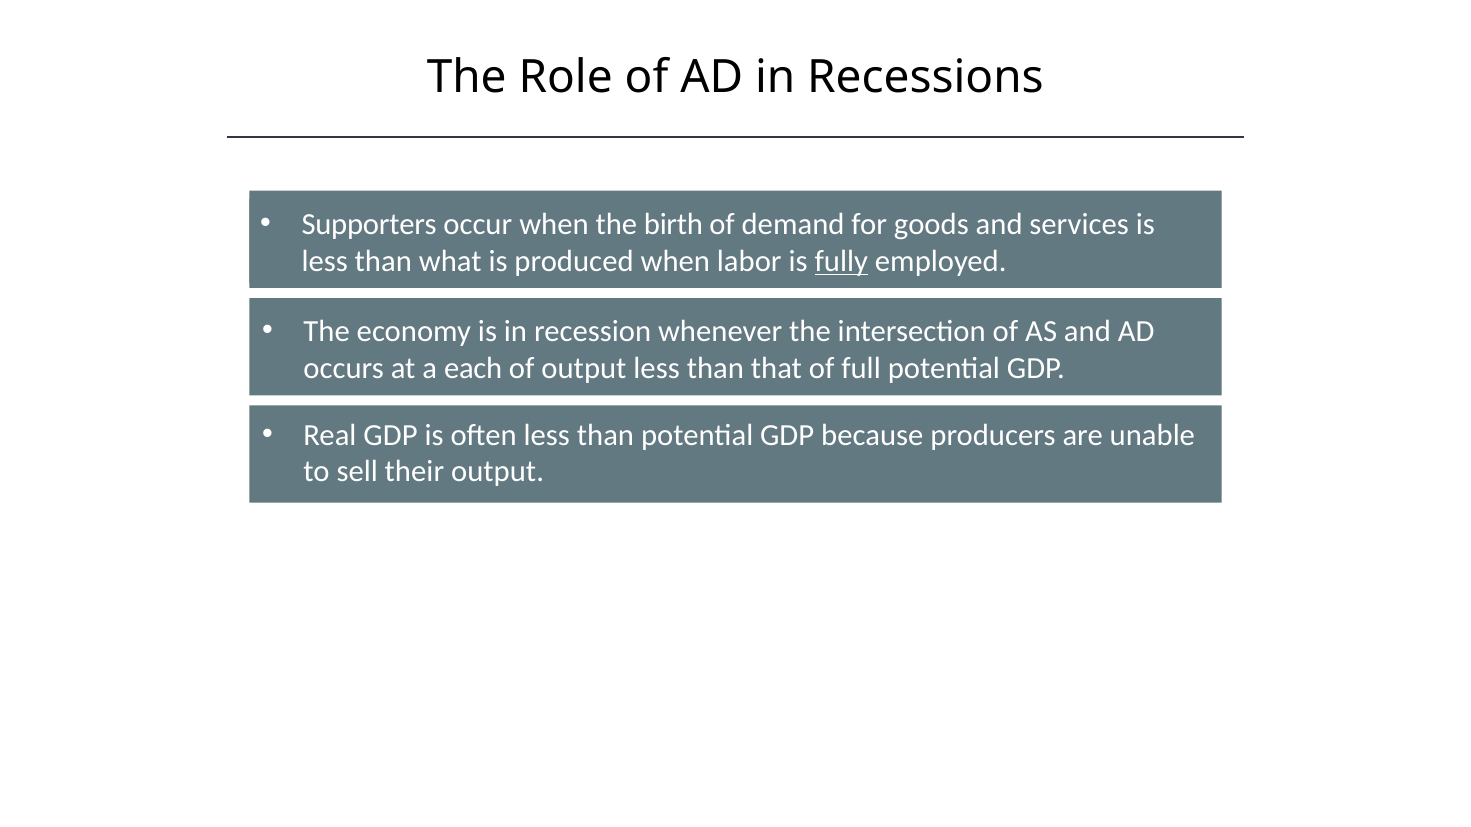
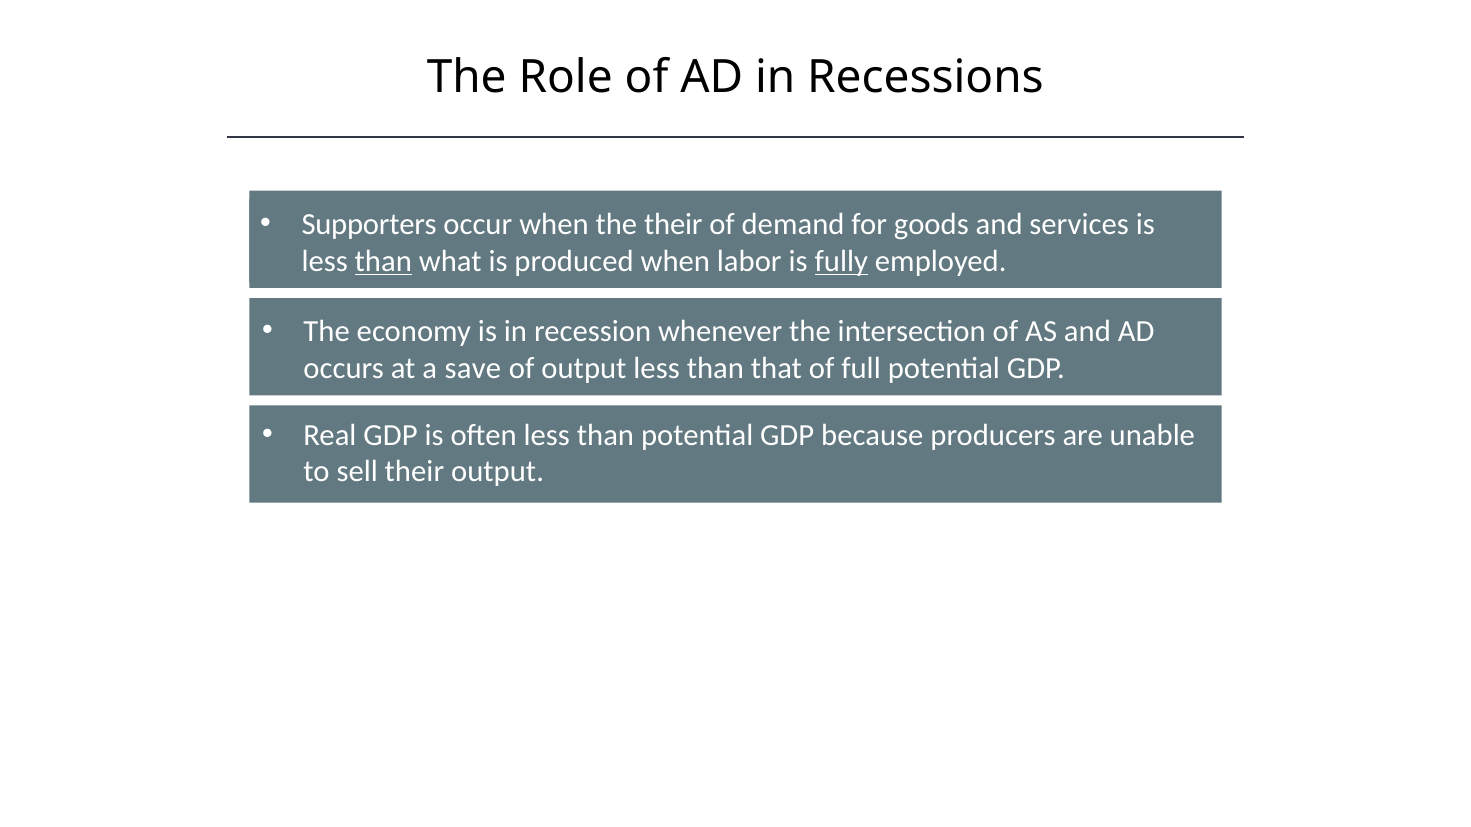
the birth: birth -> their (673, 225)
than underline: none -> present (383, 261)
each: each -> save (473, 368)
